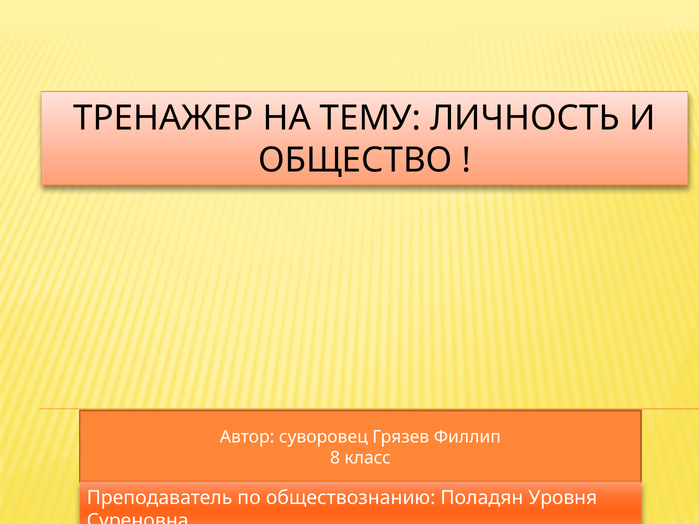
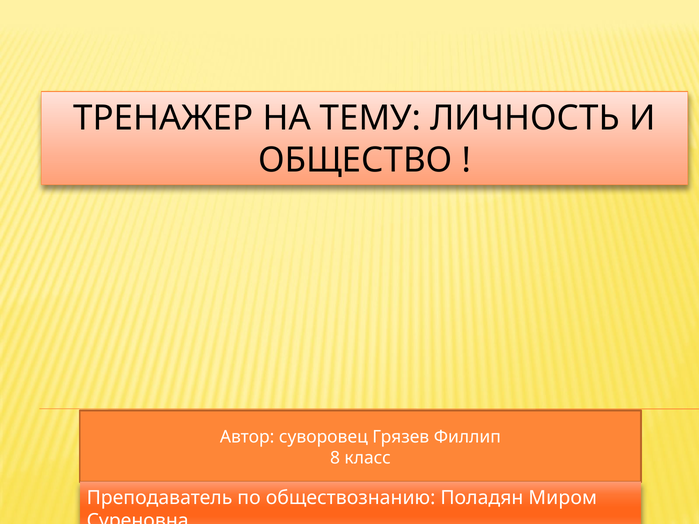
Уровня: Уровня -> Миром (563, 498)
